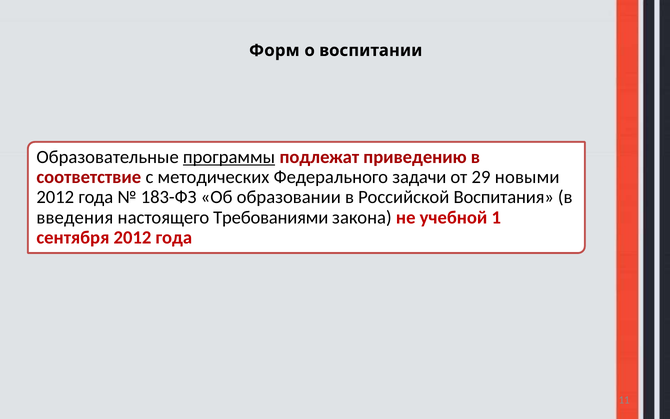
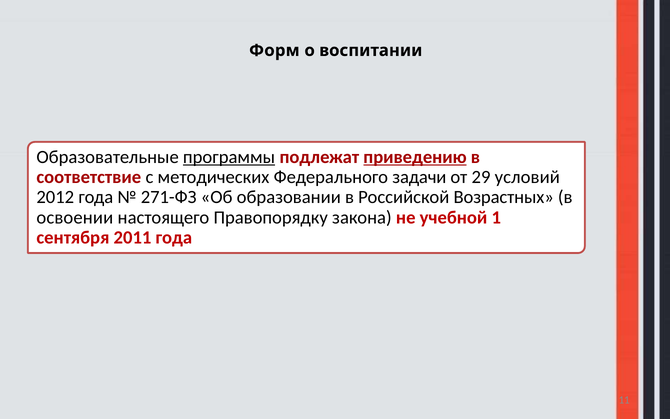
приведению underline: none -> present (415, 157)
новыми: новыми -> условий (527, 177)
183-ФЗ: 183-ФЗ -> 271-ФЗ (169, 197)
Воспитания: Воспитания -> Возрастных (504, 197)
введения: введения -> освоении (75, 217)
Требованиями: Требованиями -> Правопорядку (271, 217)
сентября 2012: 2012 -> 2011 (133, 237)
